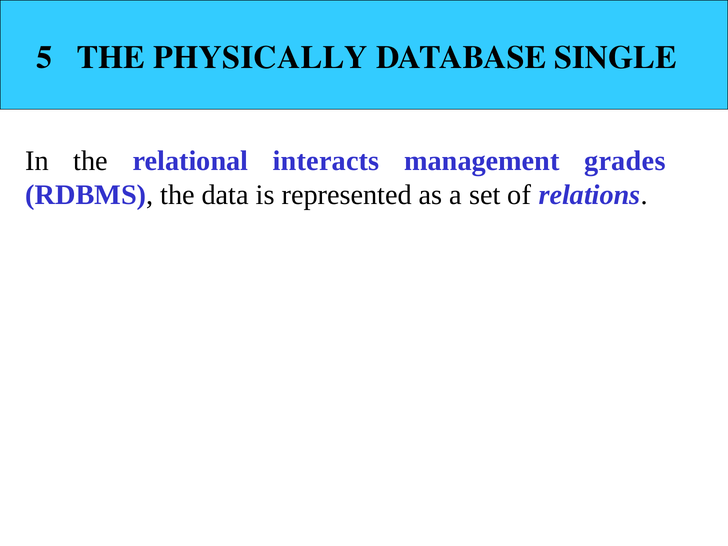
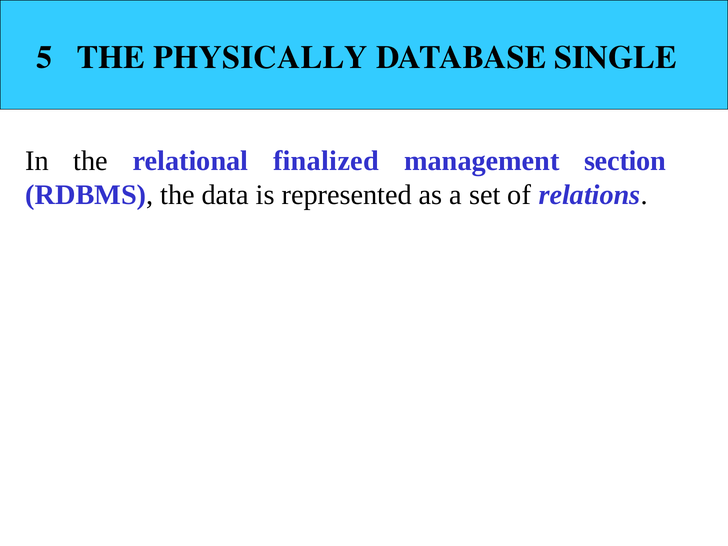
interacts: interacts -> finalized (326, 161)
grades: grades -> section (625, 161)
